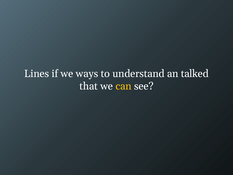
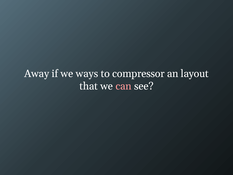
Lines: Lines -> Away (37, 74)
understand: understand -> compressor (139, 74)
talked: talked -> layout (195, 74)
can colour: yellow -> pink (124, 86)
